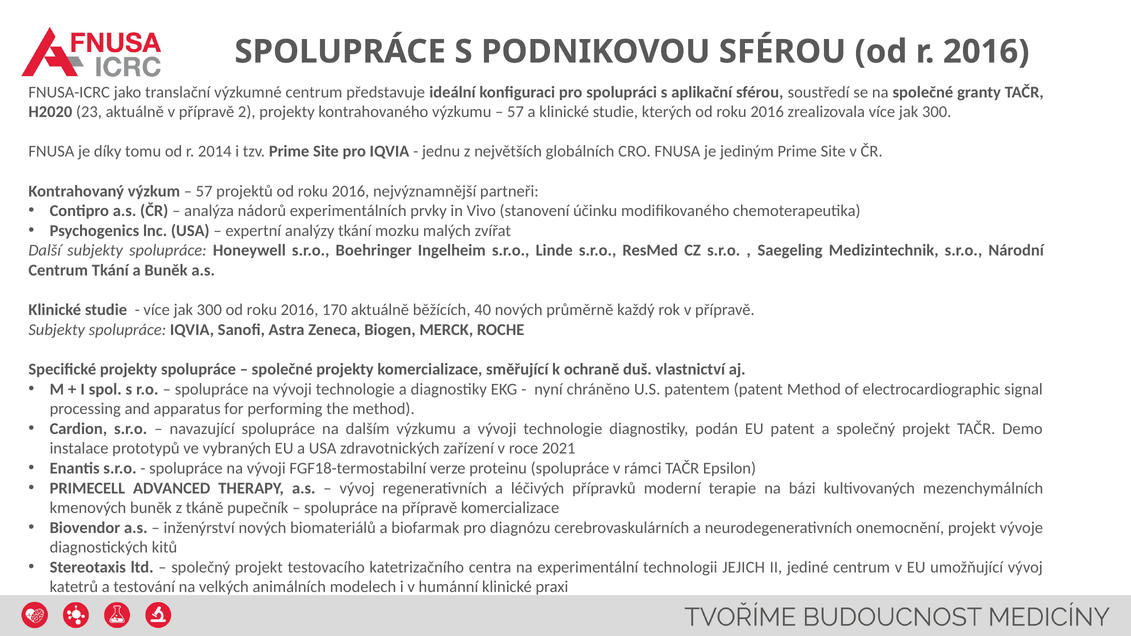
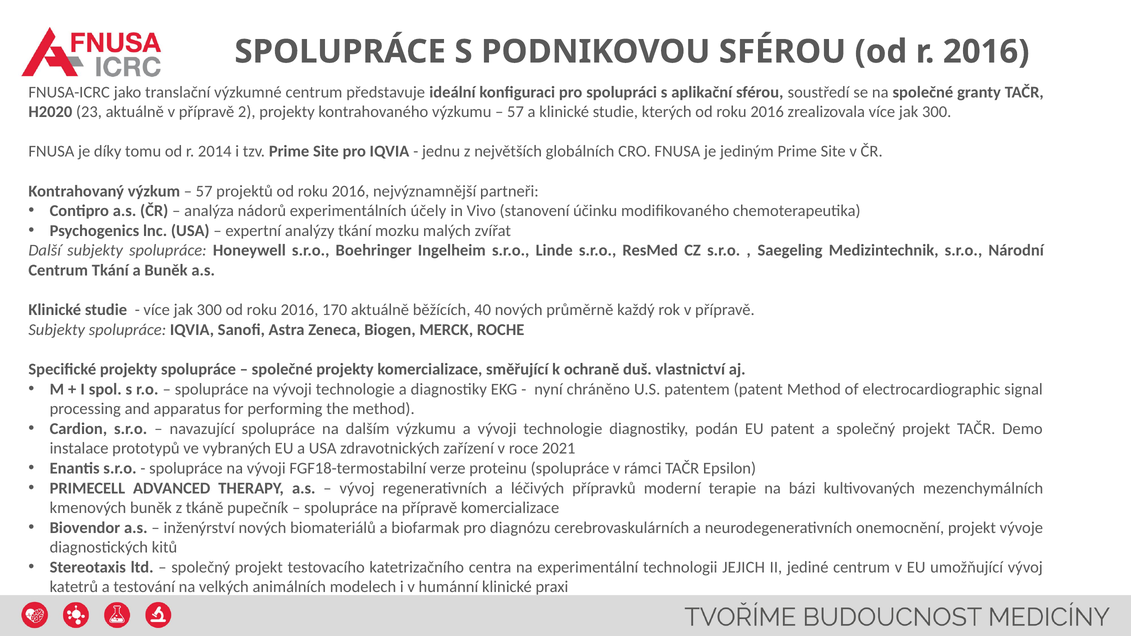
prvky: prvky -> účely (428, 211)
